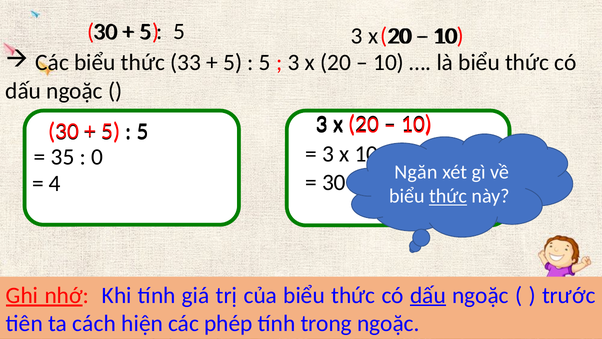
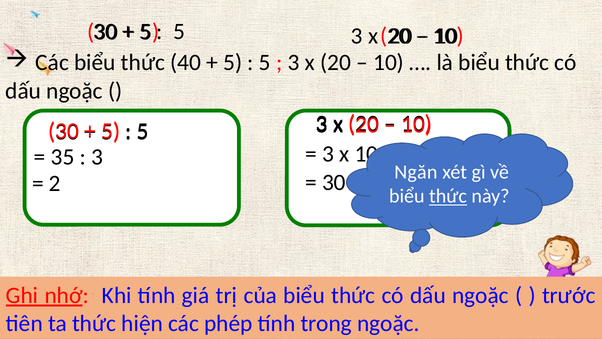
33: 33 -> 40 (186, 63)
0: 0 -> 3 (97, 157)
4: 4 -> 2 (55, 183)
dấu underline: present -> none (428, 295)
ta cách: cách -> thức (94, 323)
